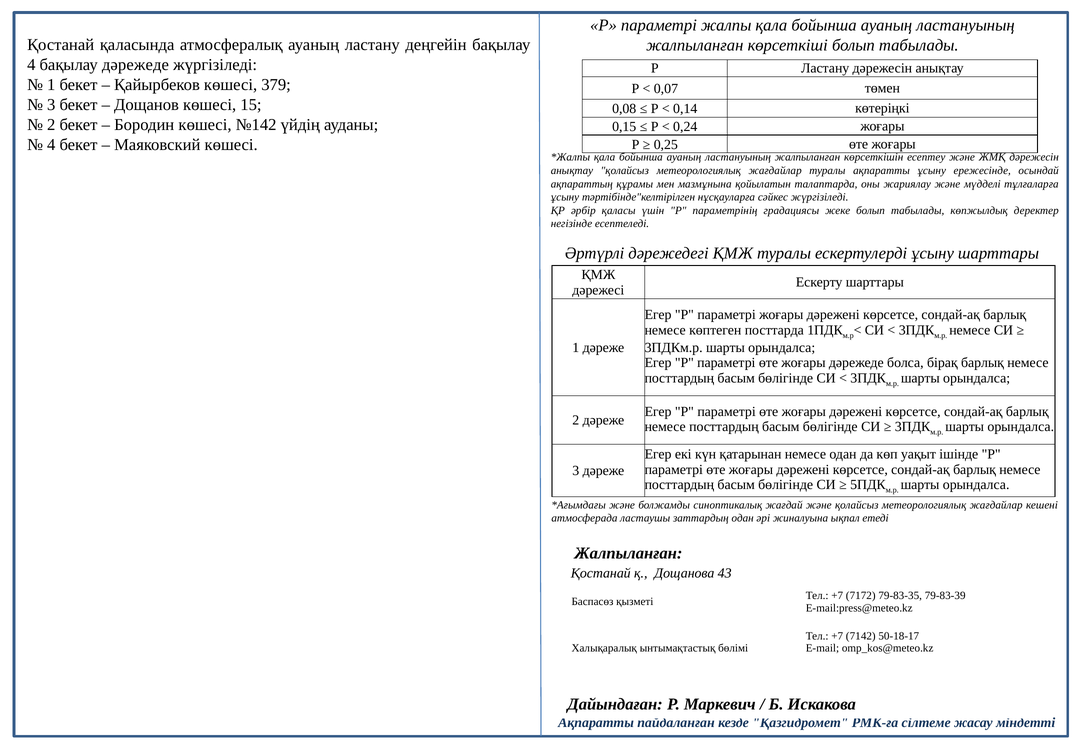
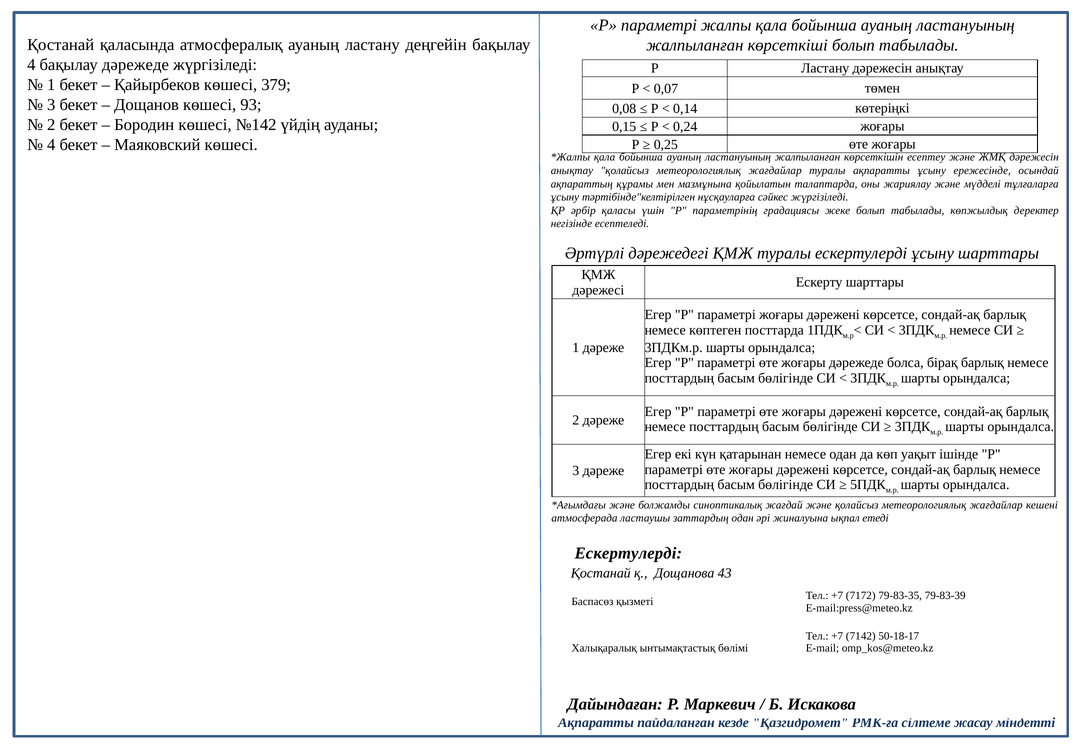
15: 15 -> 93 (251, 105)
Жалпыланған: Жалпыланған -> Ескертулерді (628, 553)
